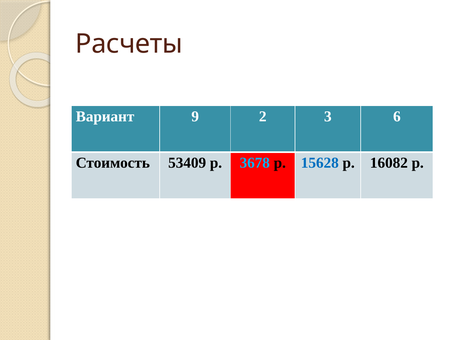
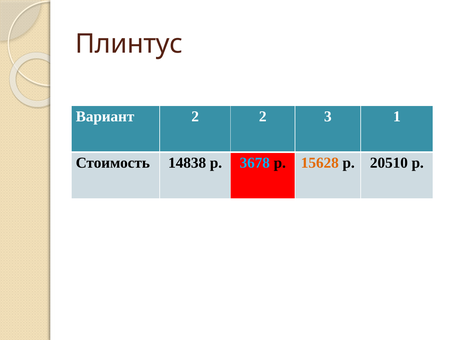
Расчеты: Расчеты -> Плинтус (129, 44)
Вариант 9: 9 -> 2 (195, 117)
6: 6 -> 1 (397, 117)
53409: 53409 -> 14838 (187, 163)
15628 colour: blue -> orange (320, 163)
16082: 16082 -> 20510 (389, 163)
